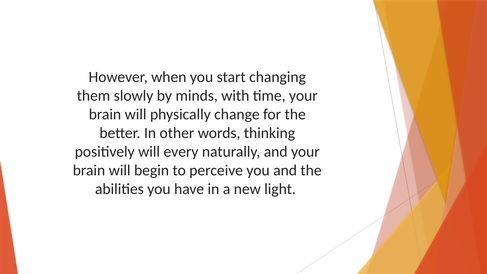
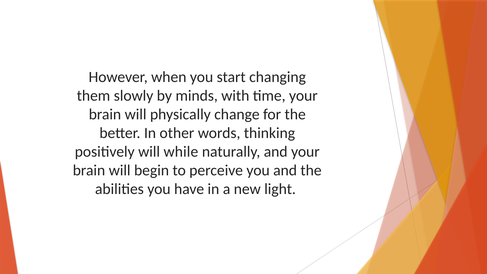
every: every -> while (181, 152)
